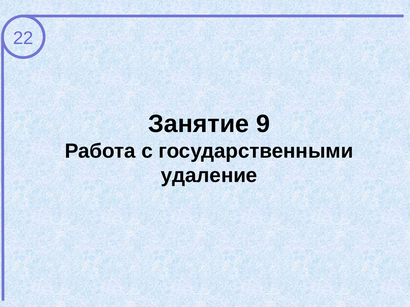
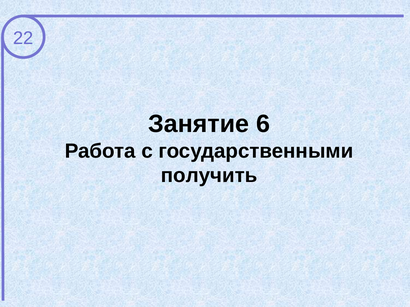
9: 9 -> 6 (263, 124)
удаление: удаление -> получить (209, 176)
